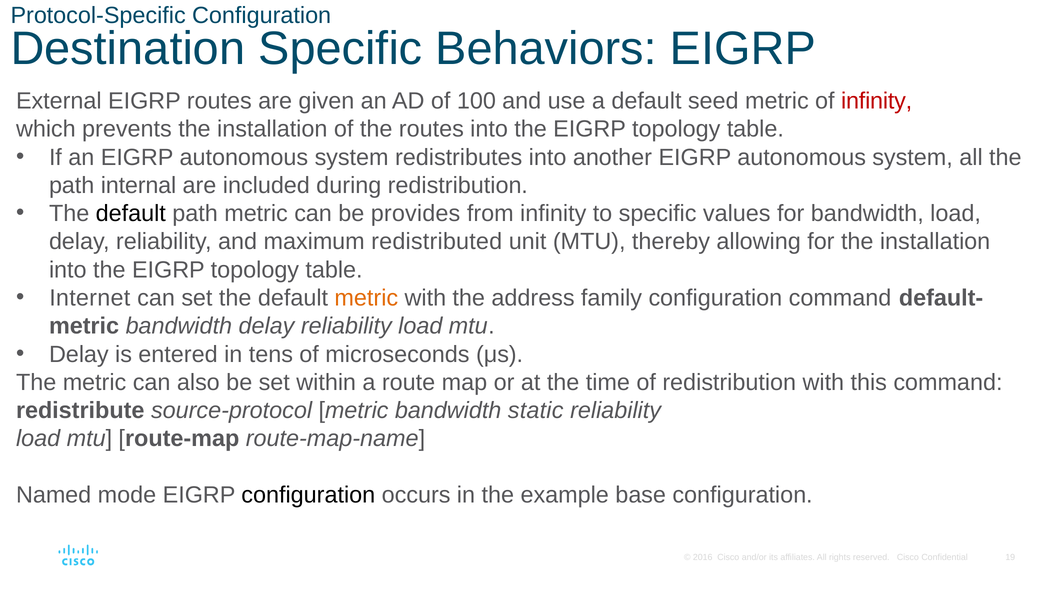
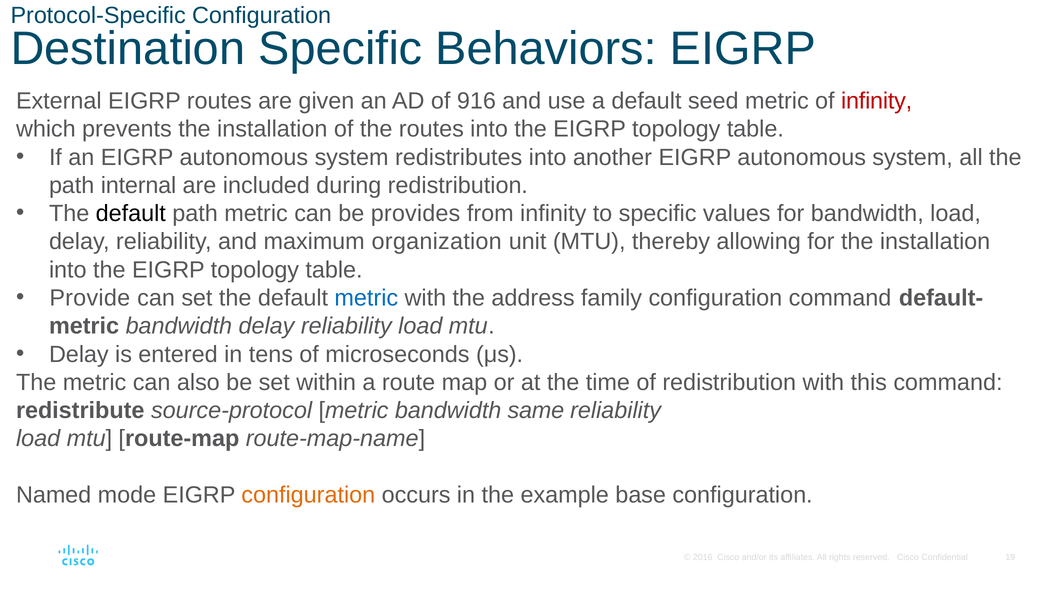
100: 100 -> 916 (476, 101)
redistributed: redistributed -> organization (437, 241)
Internet: Internet -> Provide (90, 298)
metric colour: orange -> blue (366, 298)
static: static -> same (536, 410)
configuration colour: black -> orange (308, 495)
